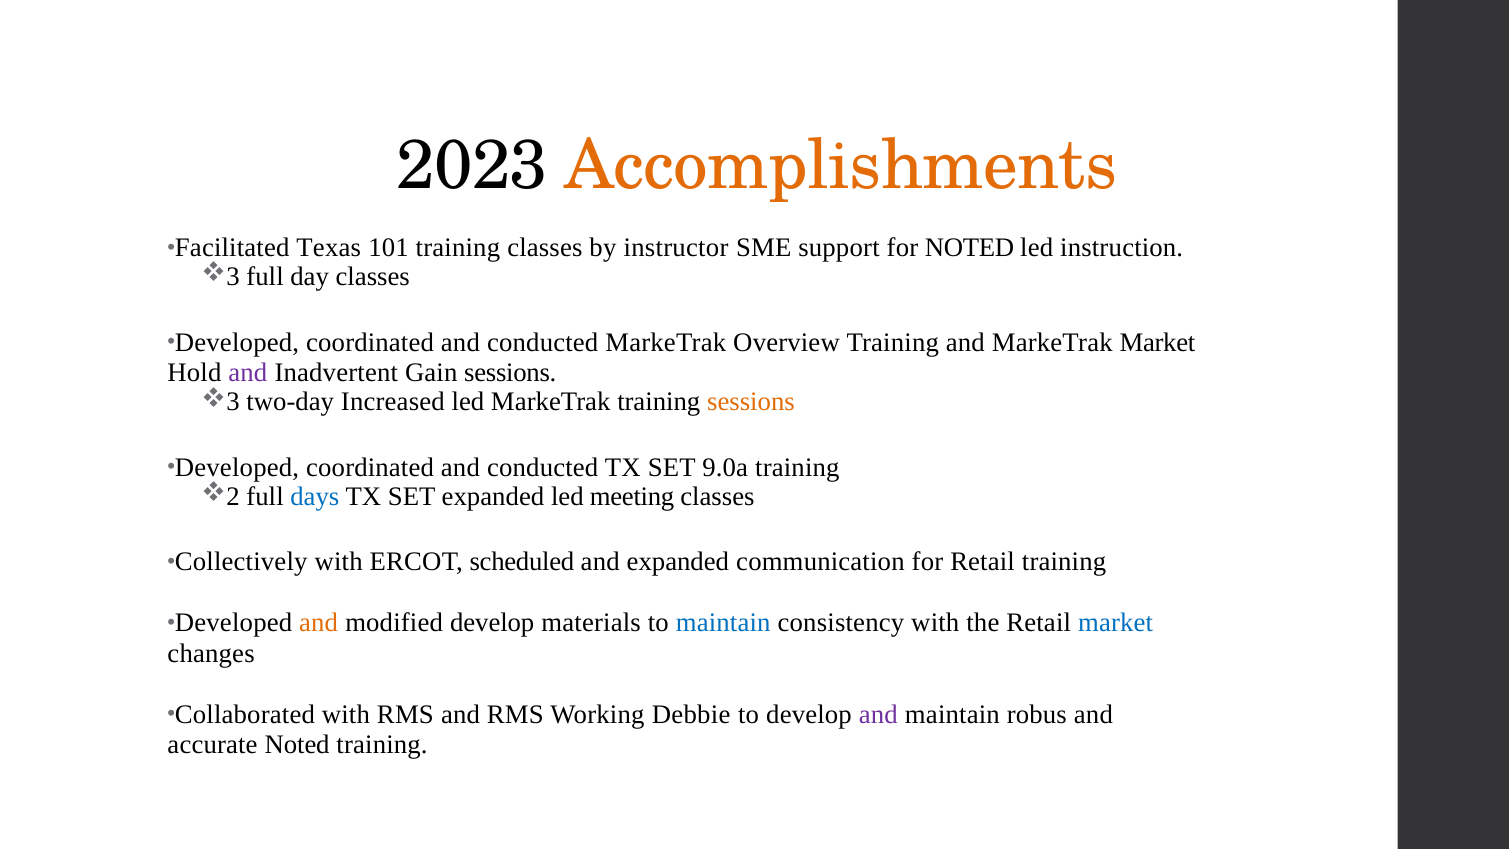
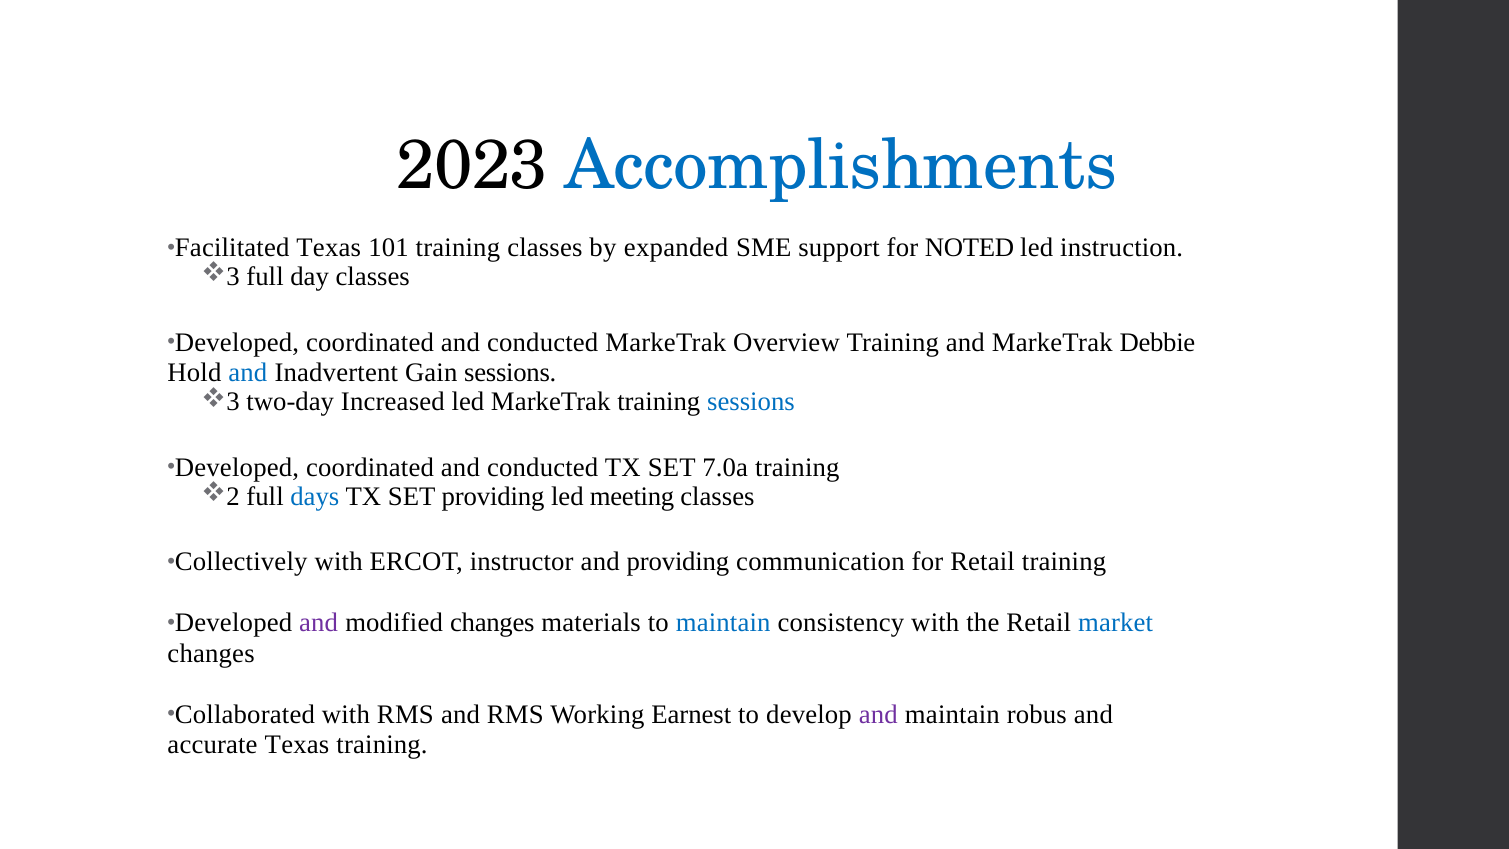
Accomplishments colour: orange -> blue (841, 166)
instructor: instructor -> expanded (676, 248)
MarkeTrak Market: Market -> Debbie (1157, 342)
and colour: purple -> blue (248, 373)
sessions colour: orange -> blue (751, 402)
9.0a: 9.0a -> 7.0a (725, 467)
SET expanded: expanded -> providing (493, 496)
scheduled: scheduled -> instructor (522, 562)
and expanded: expanded -> providing (678, 562)
and colour: orange -> purple (319, 623)
modified develop: develop -> changes (492, 623)
Debbie: Debbie -> Earnest (691, 714)
accurate Noted: Noted -> Texas (297, 745)
